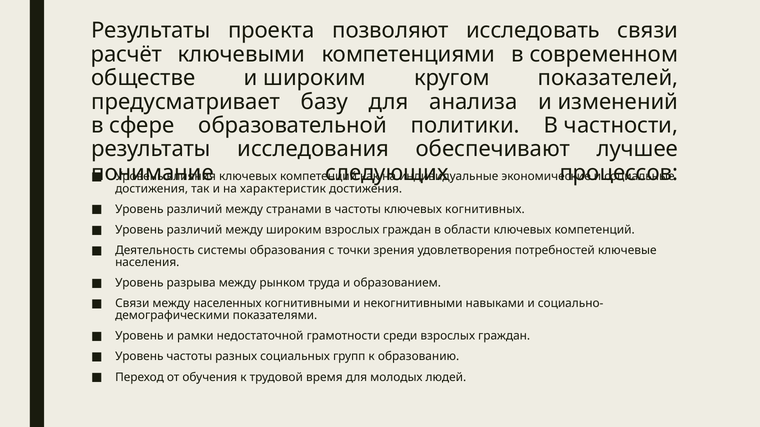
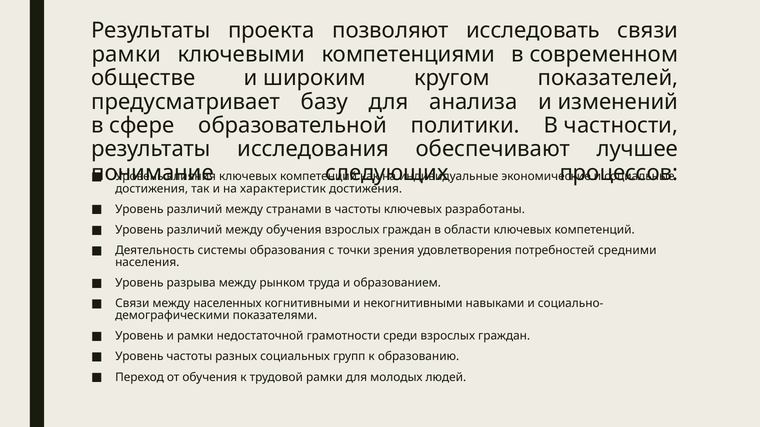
расчёт: расчёт -> рамки (126, 54)
когнитивных: когнитивных -> разработаны (485, 209)
между широким: широким -> обучения (294, 230)
ключевые: ключевые -> средними (627, 251)
трудовой время: время -> рамки (324, 378)
